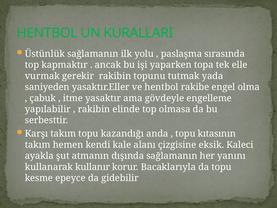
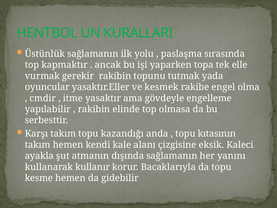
saniyeden: saniyeden -> oyuncular (47, 87)
ve hentbol: hentbol -> kesmek (162, 87)
çabuk: çabuk -> cmdir (43, 98)
kesme epeyce: epeyce -> hemen (70, 178)
